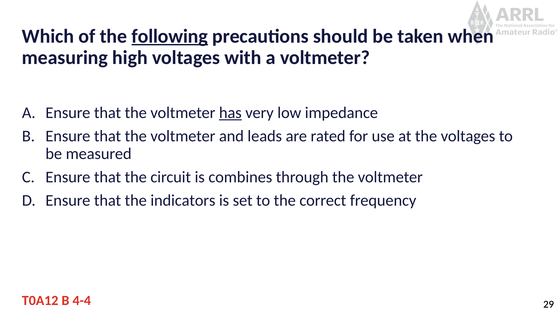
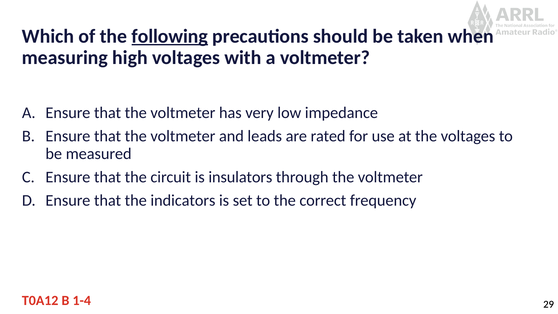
has underline: present -> none (230, 113)
combines: combines -> insulators (240, 177)
4-4: 4-4 -> 1-4 (82, 301)
